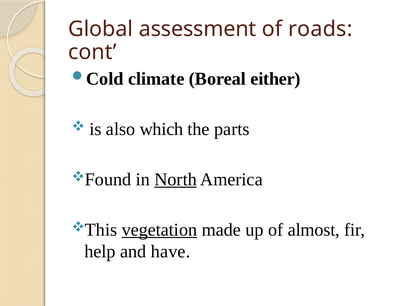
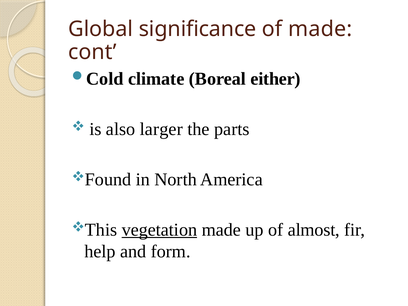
assessment: assessment -> significance (198, 29)
of roads: roads -> made (320, 29)
which: which -> larger (161, 129)
North underline: present -> none (176, 179)
have: have -> form (171, 252)
